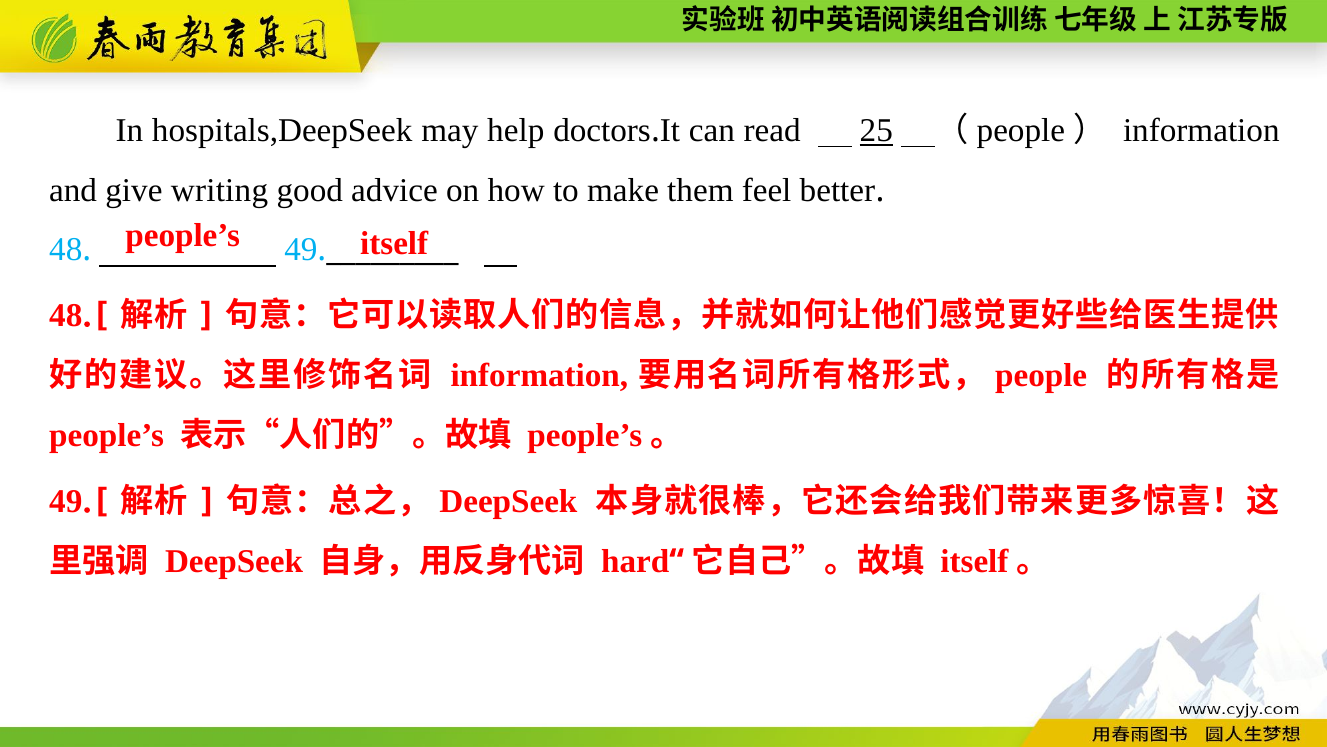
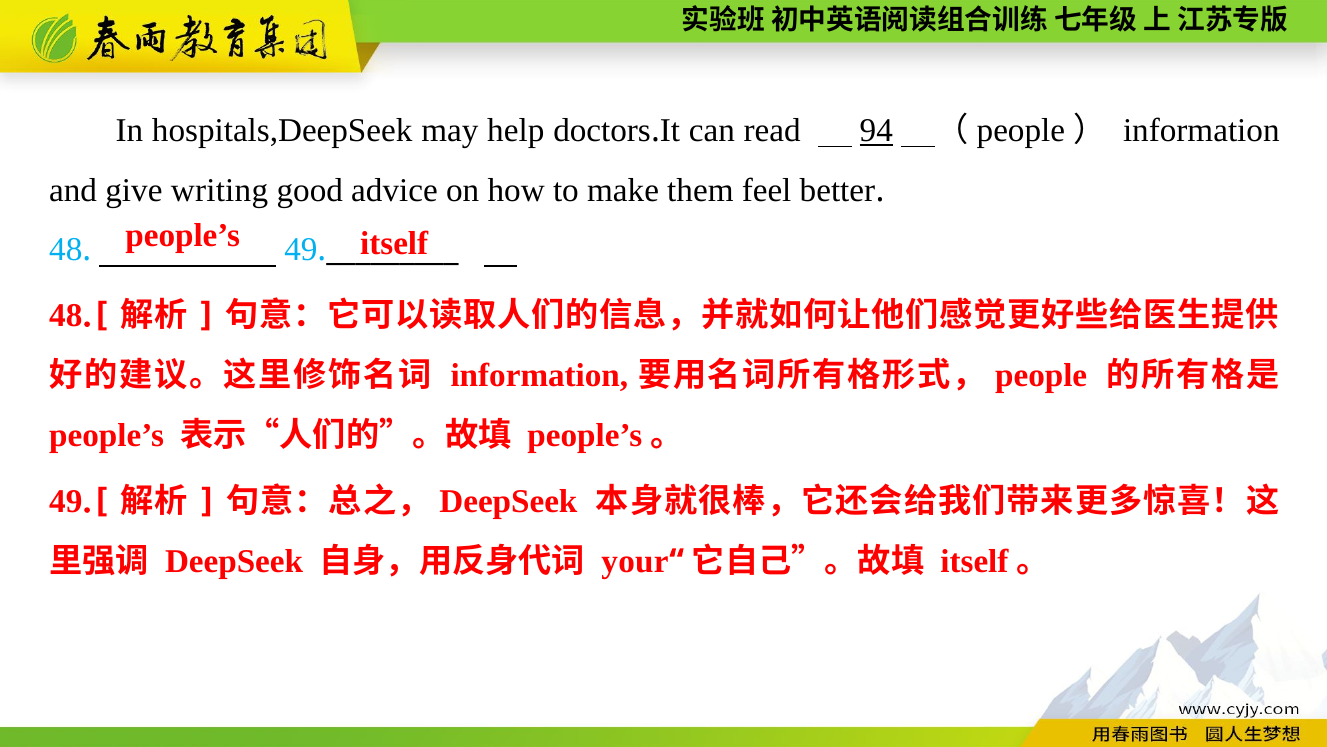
25: 25 -> 94 (876, 130)
hard: hard -> your (635, 561)
